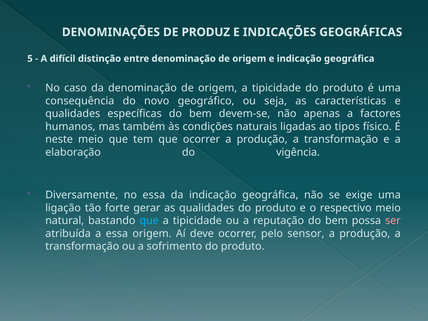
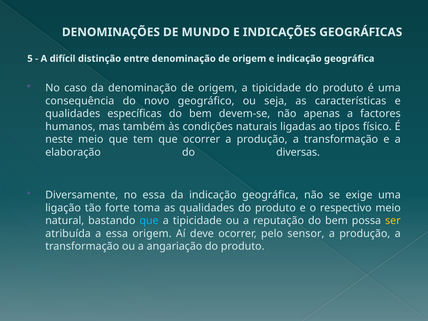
PRODUZ: PRODUZ -> MUNDO (206, 32)
vigência: vigência -> diversas (298, 152)
gerar: gerar -> toma (147, 208)
ser colour: pink -> yellow (393, 221)
sofrimento: sofrimento -> angariação (174, 246)
